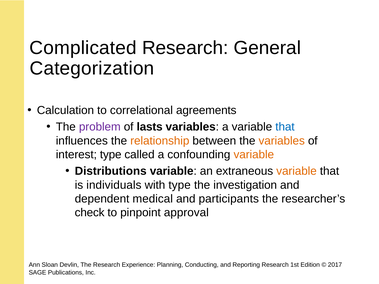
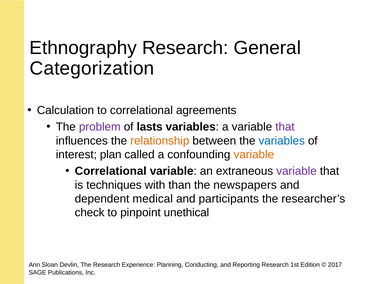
Complicated: Complicated -> Ethnography (83, 48)
that colour: blue -> purple (285, 127)
variables colour: orange -> blue (282, 141)
interest type: type -> plan (111, 155)
Distributions: Distributions -> Correlational (111, 171)
variable colour: orange -> purple (297, 171)
individuals: individuals -> techniques (114, 185)
with type: type -> than (180, 185)
investigation: investigation -> newspapers (245, 185)
approval: approval -> unethical (186, 213)
